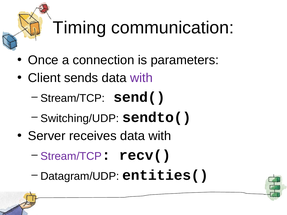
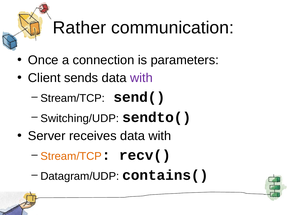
Timing: Timing -> Rather (79, 28)
Stream/TCP colour: purple -> orange (71, 156)
entities(: entities( -> contains( (165, 175)
